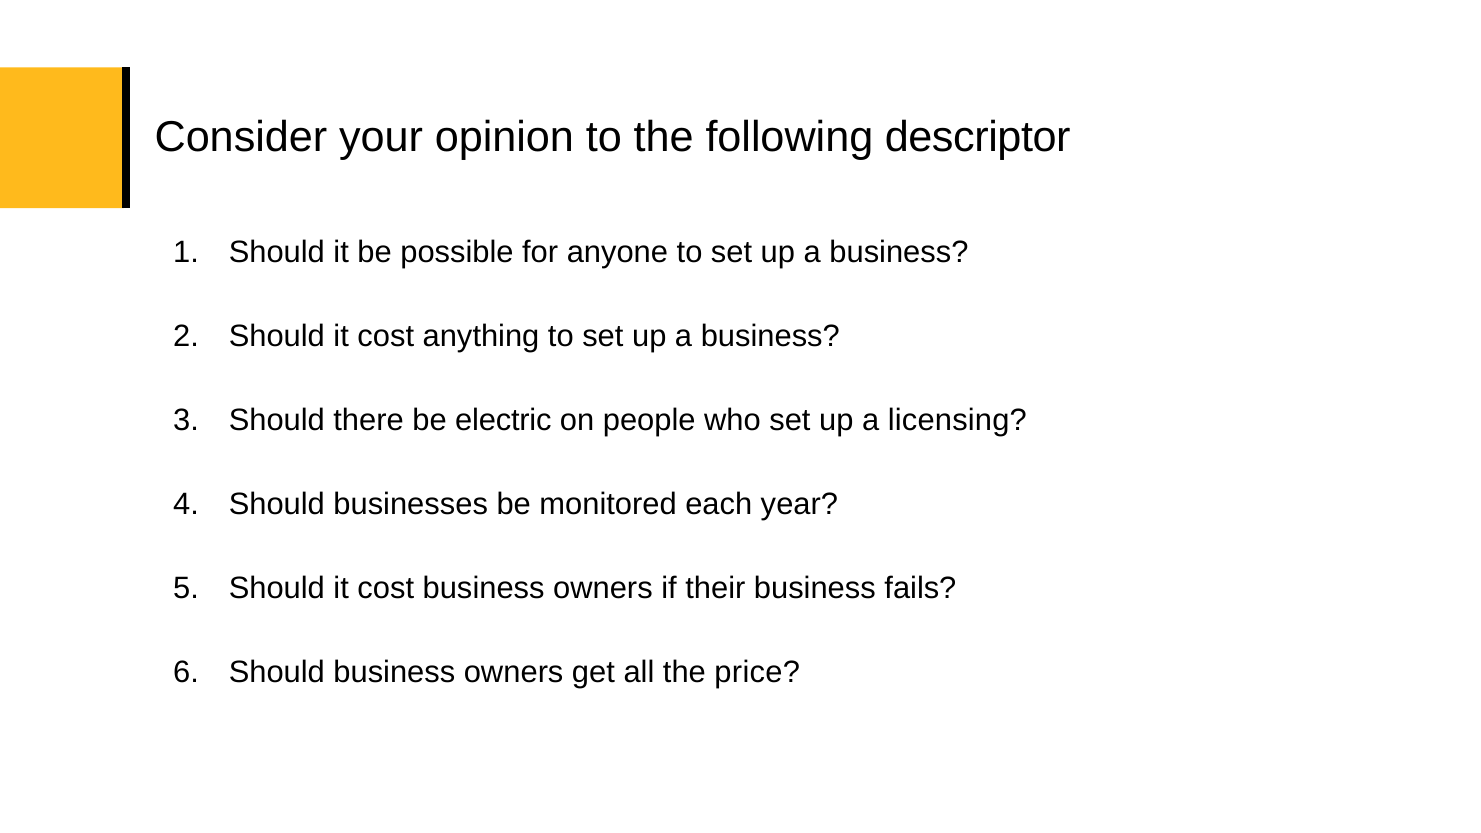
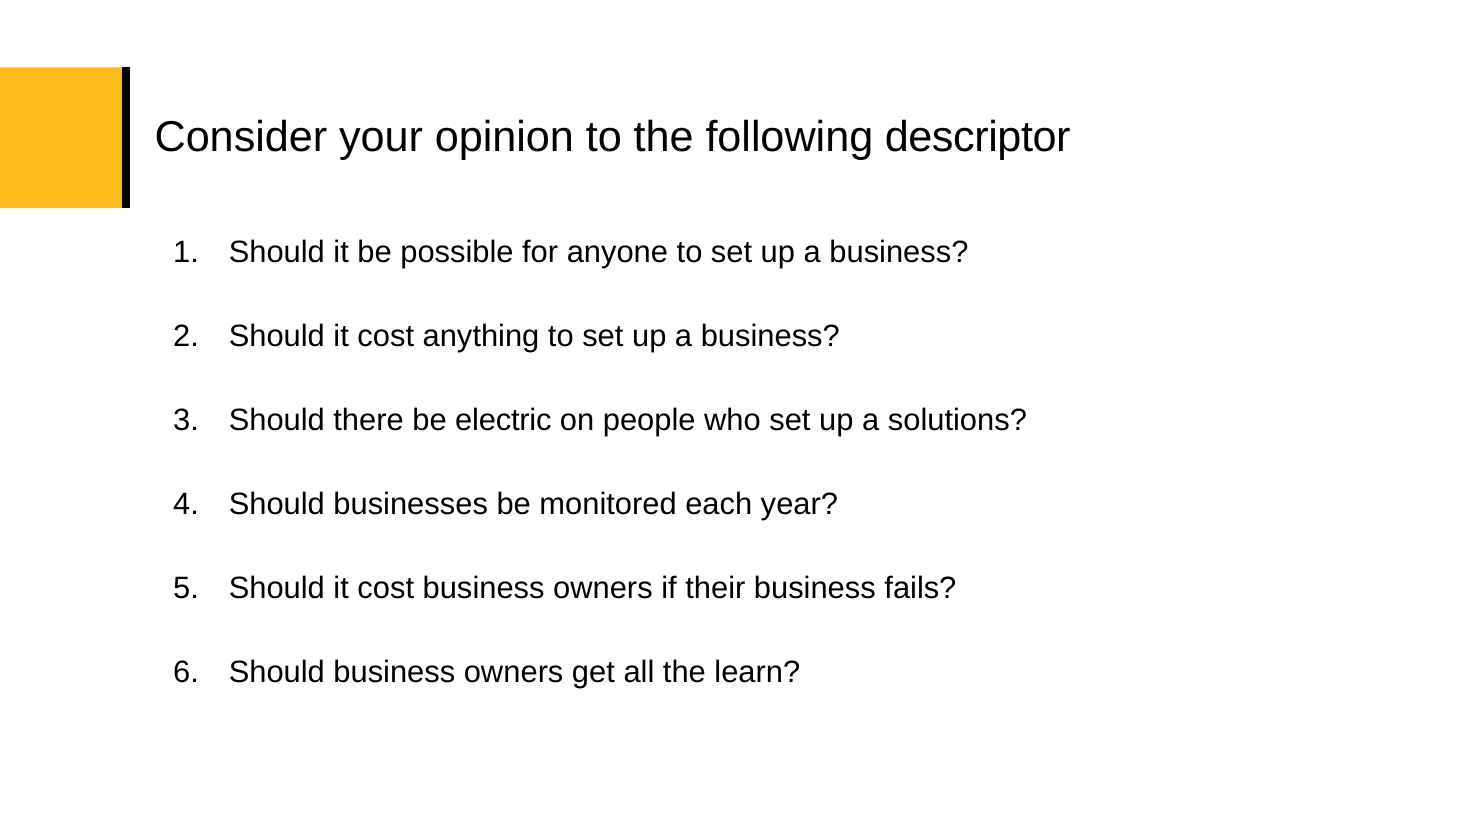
licensing: licensing -> solutions (957, 420)
price: price -> learn (757, 672)
